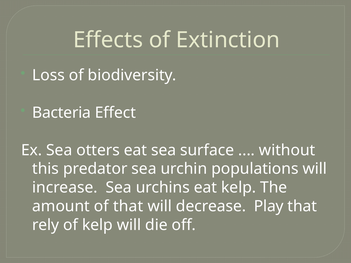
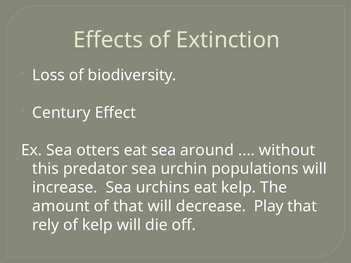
Bacteria: Bacteria -> Century (61, 113)
surface: surface -> around (207, 150)
